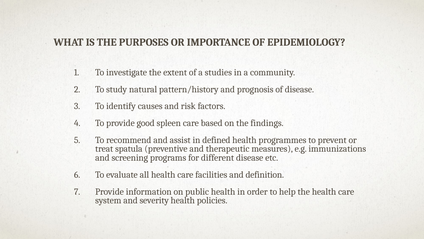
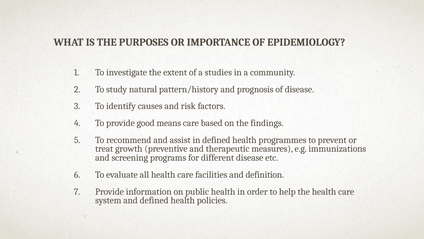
spleen: spleen -> means (169, 123)
spatula: spatula -> growth (129, 149)
and severity: severity -> defined (154, 200)
